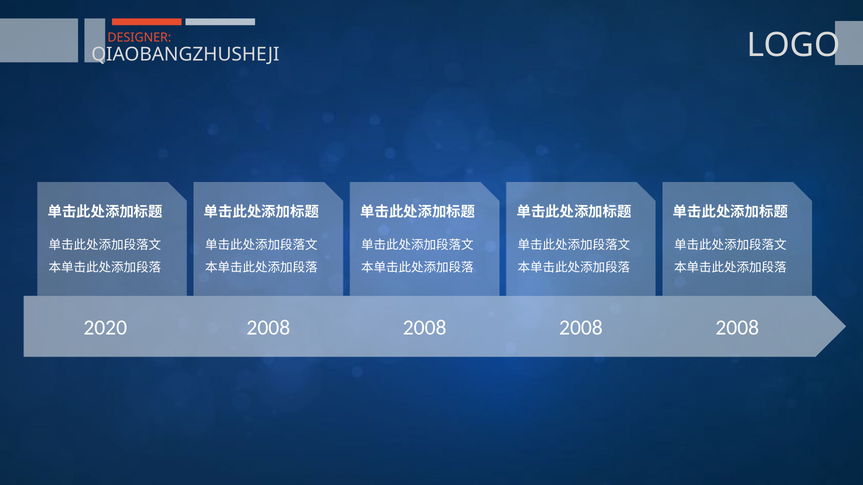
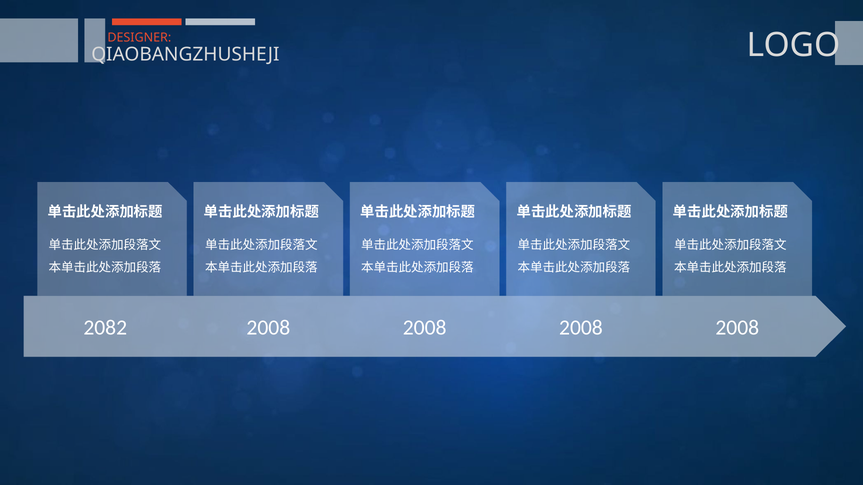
2020: 2020 -> 2082 (105, 328)
